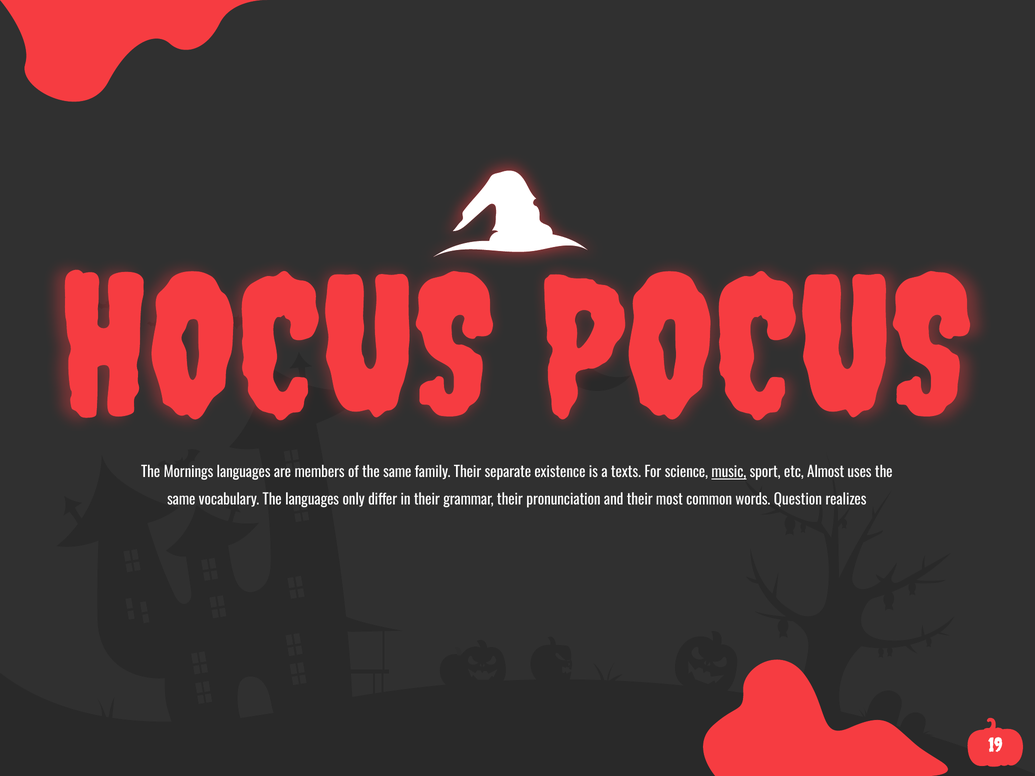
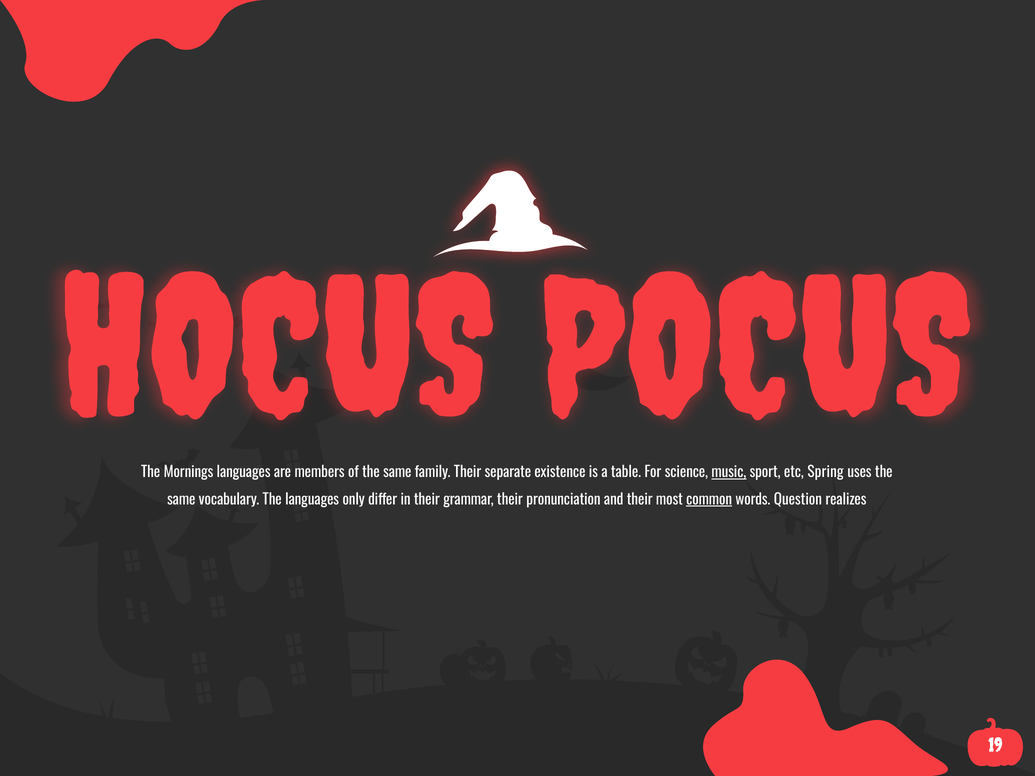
texts: texts -> table (626, 473)
Almost: Almost -> Spring (826, 473)
common underline: none -> present (709, 500)
